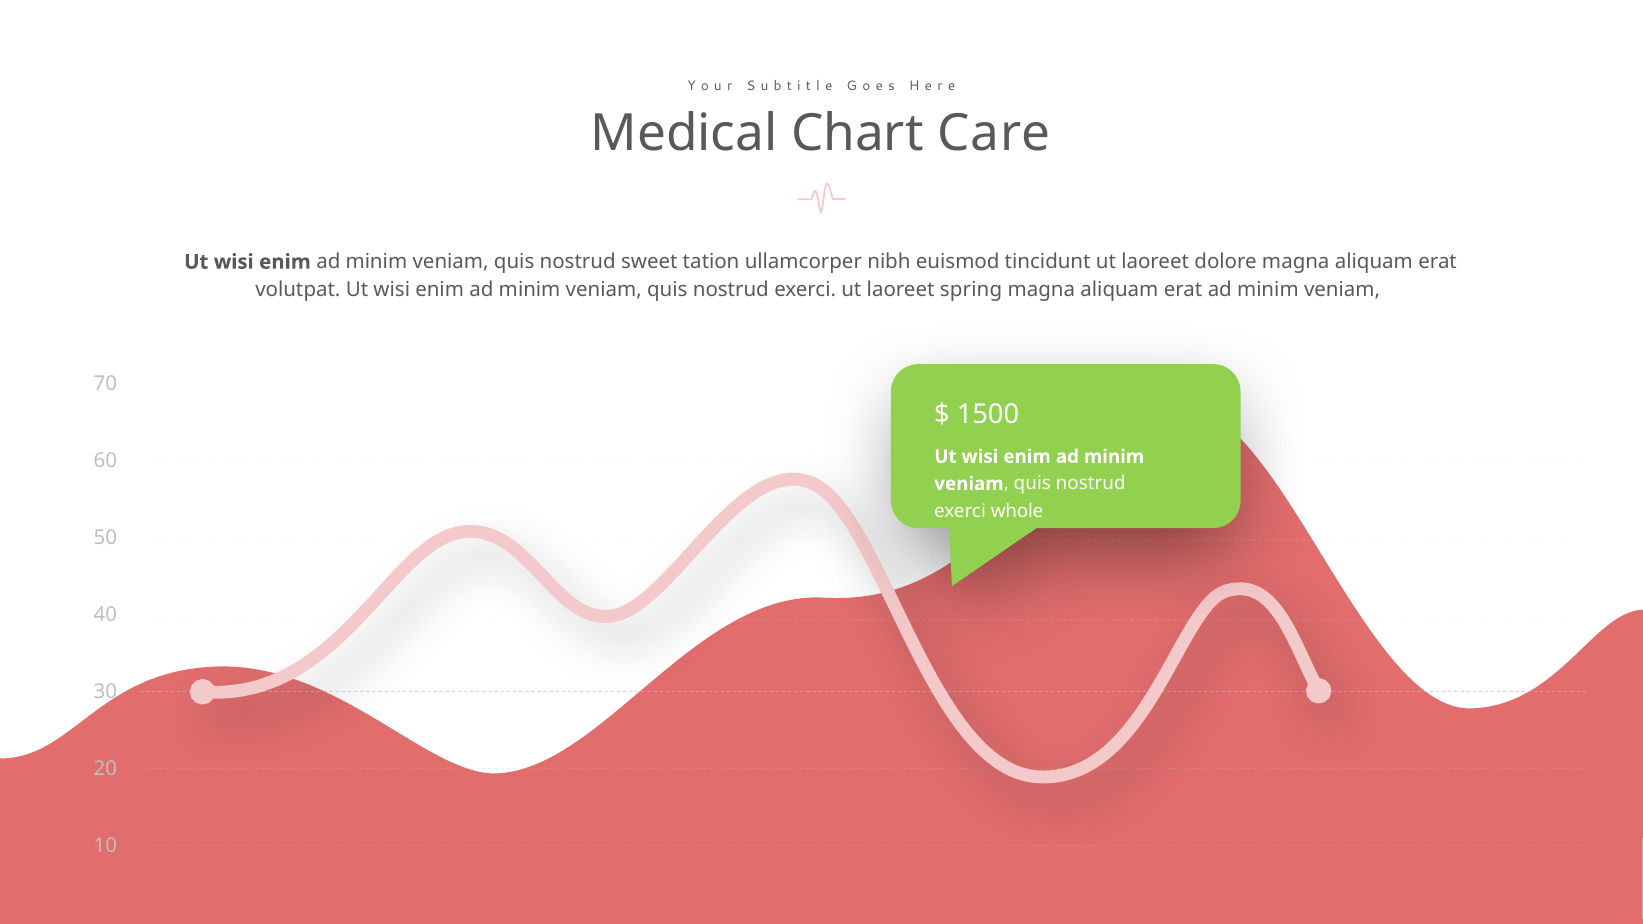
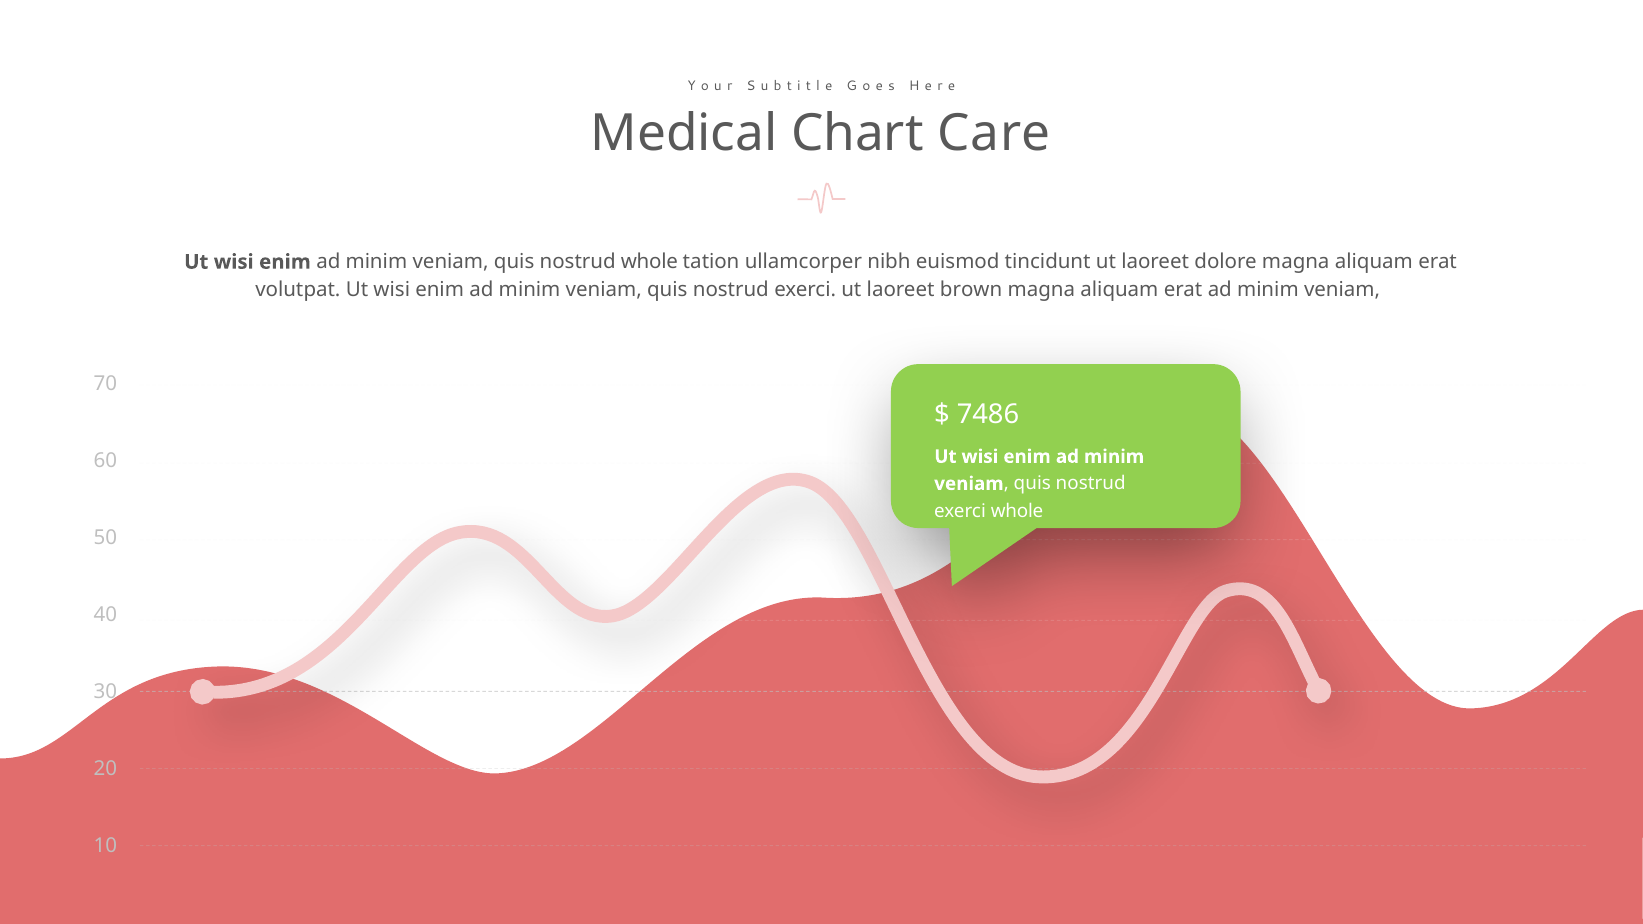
nostrud sweet: sweet -> whole (649, 262)
spring: spring -> brown (971, 290)
1500: 1500 -> 7486 (988, 415)
